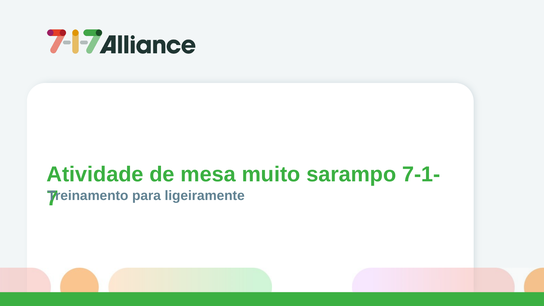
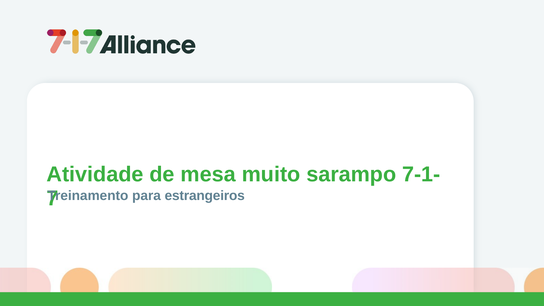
ligeiramente: ligeiramente -> estrangeiros (205, 196)
